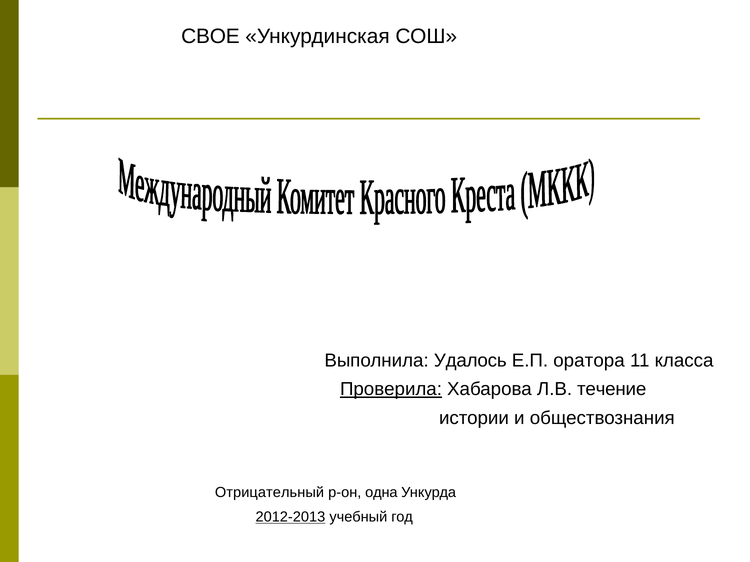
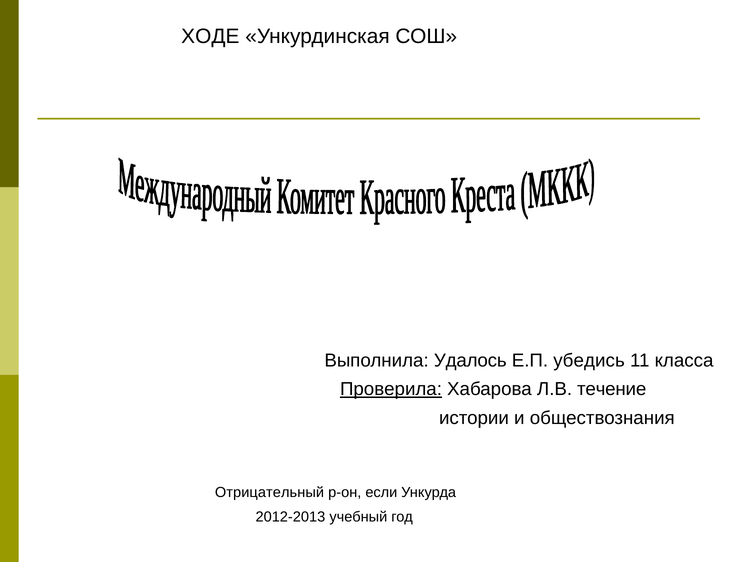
СВОЕ: СВОЕ -> ХОДЕ (210, 36)
оратора: оратора -> убедись (589, 361)
одна: одна -> если (381, 493)
2012-2013 underline: present -> none (290, 517)
